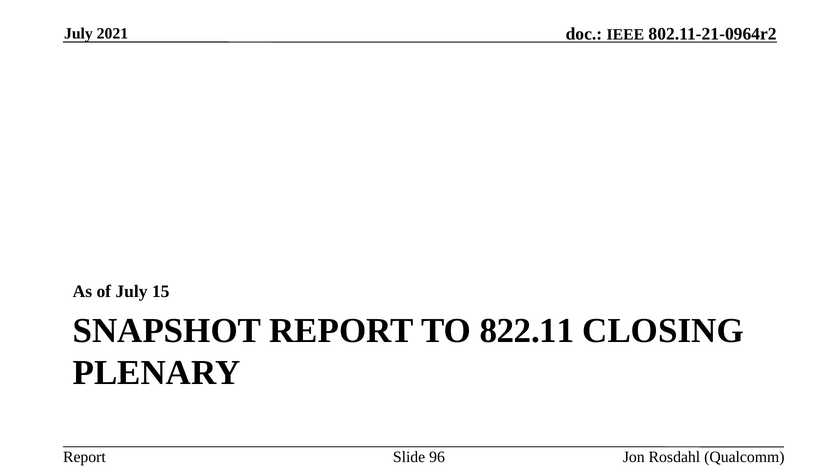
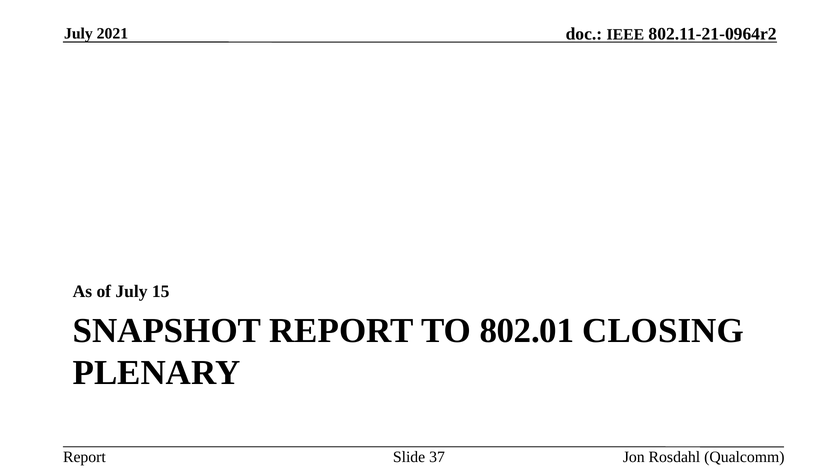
822.11: 822.11 -> 802.01 (527, 330)
96: 96 -> 37 (437, 457)
